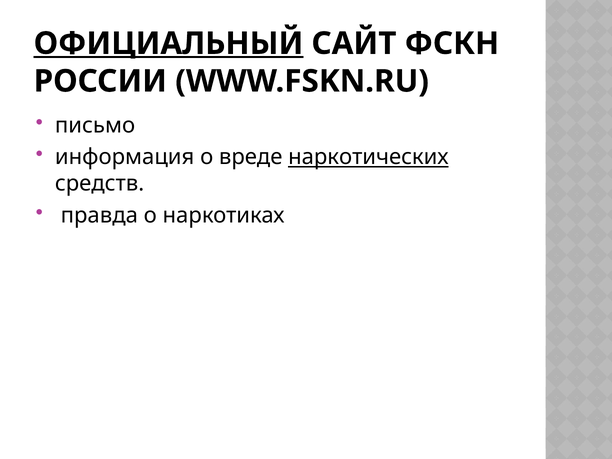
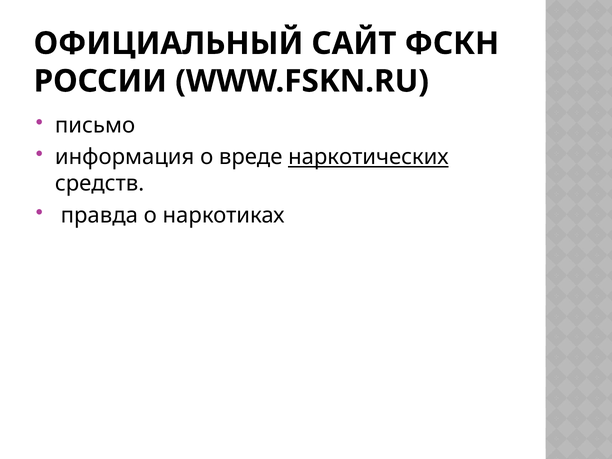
ОФИЦИАЛЬНЫЙ underline: present -> none (169, 43)
